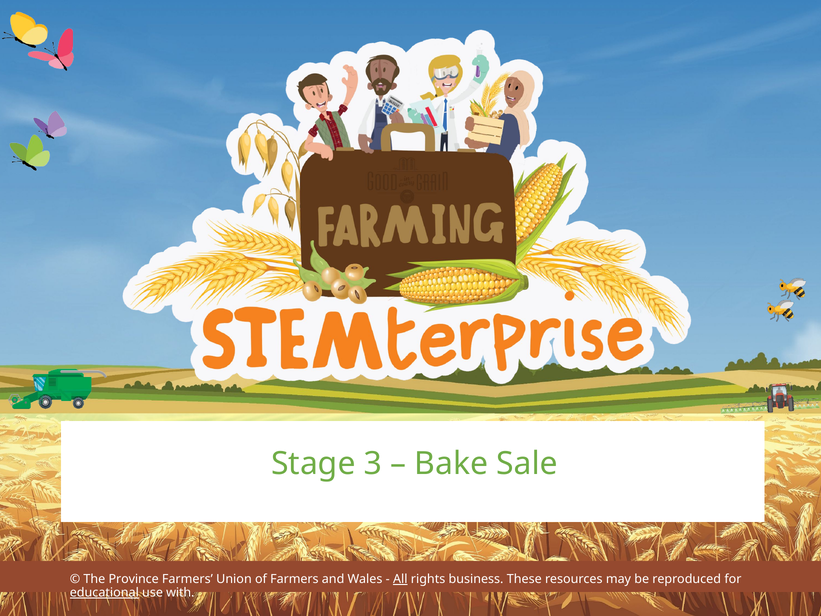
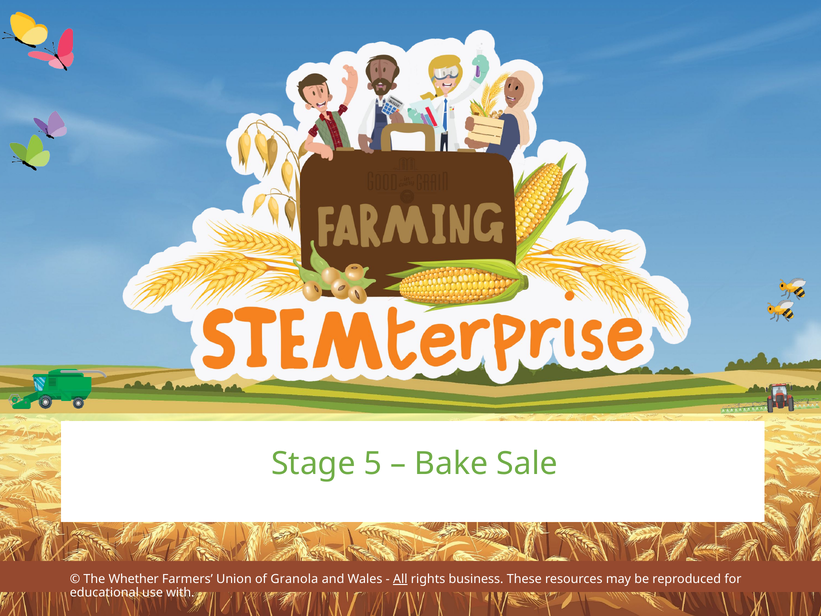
3: 3 -> 5 (373, 463)
Province: Province -> Whether (134, 579)
of Farmers: Farmers -> Granola (294, 579)
educational underline: present -> none (104, 592)
